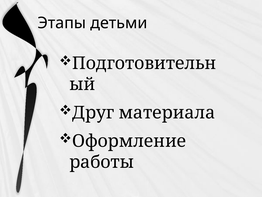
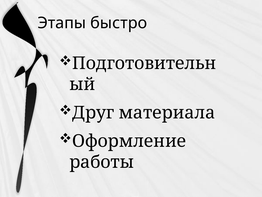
детьми: детьми -> быстро (119, 23)
